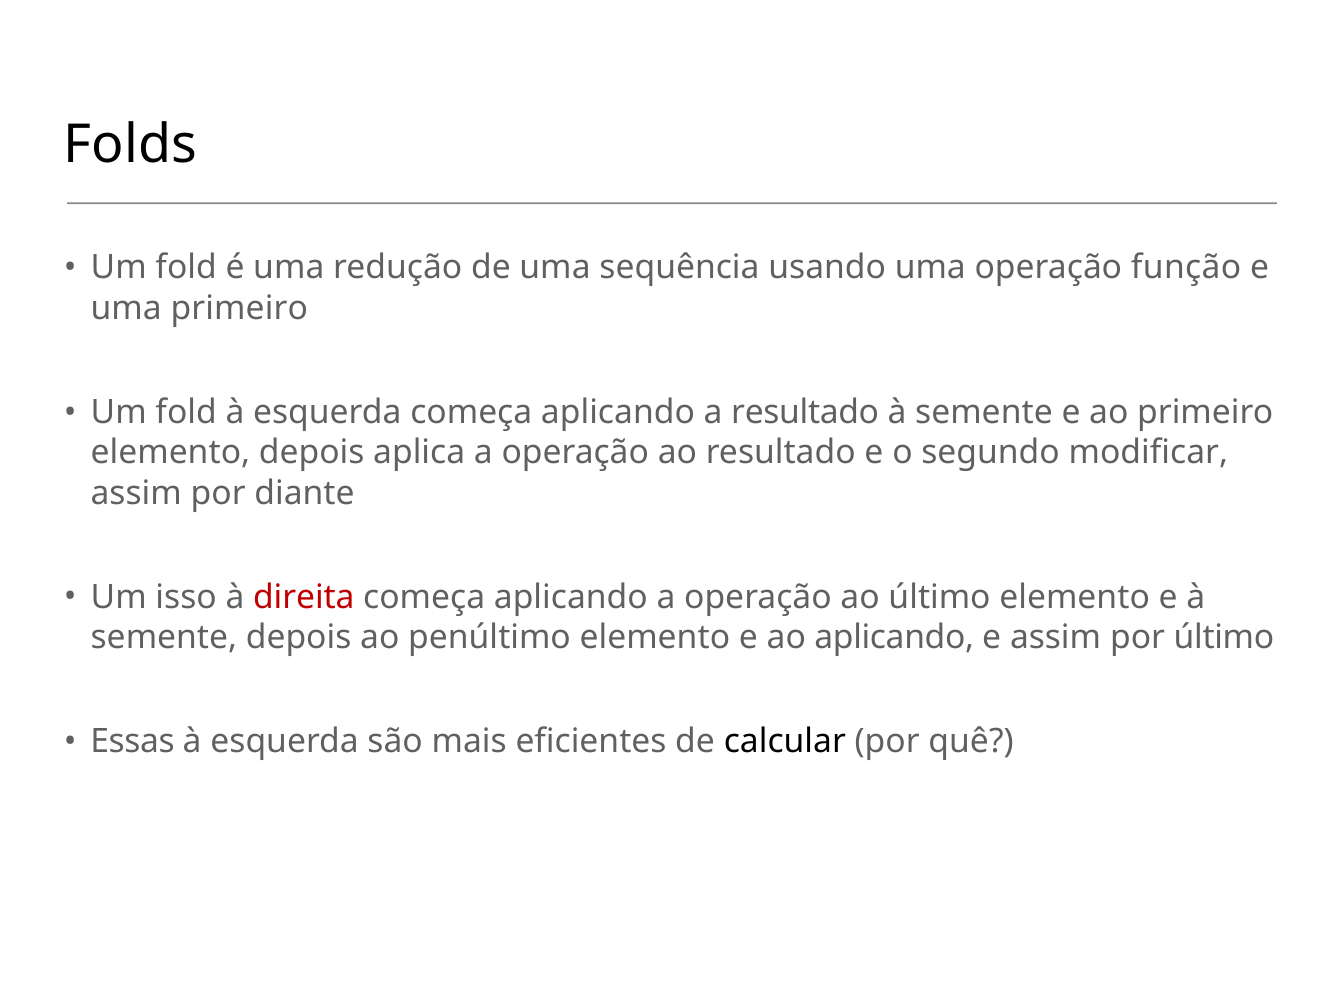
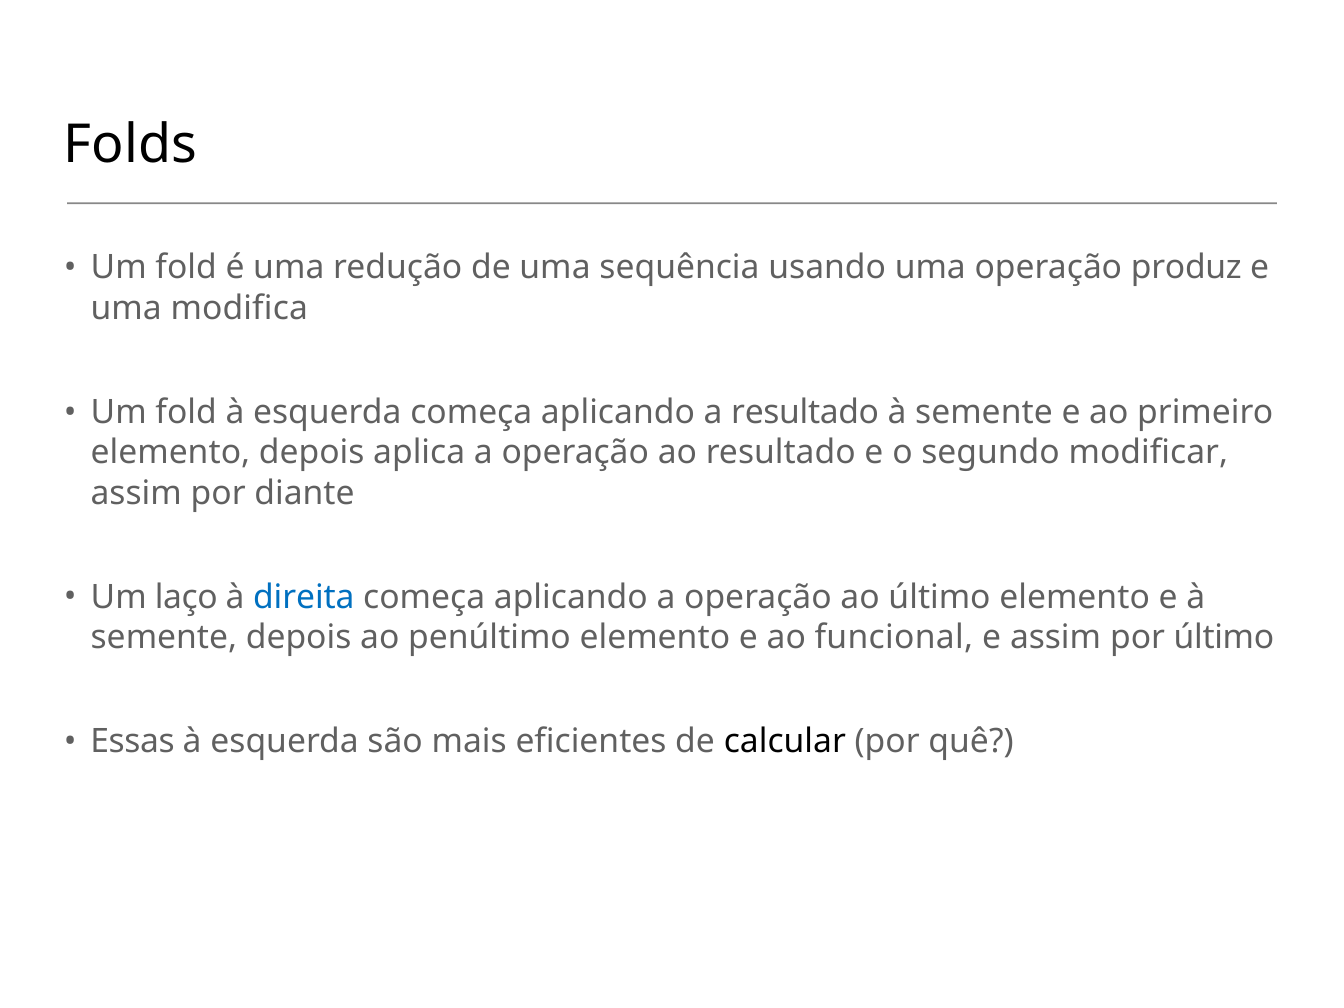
função: função -> produz (1186, 268)
uma primeiro: primeiro -> modifica (239, 308)
isso: isso -> laço (186, 597)
direita colour: red -> blue (304, 597)
ao aplicando: aplicando -> funcional (894, 638)
